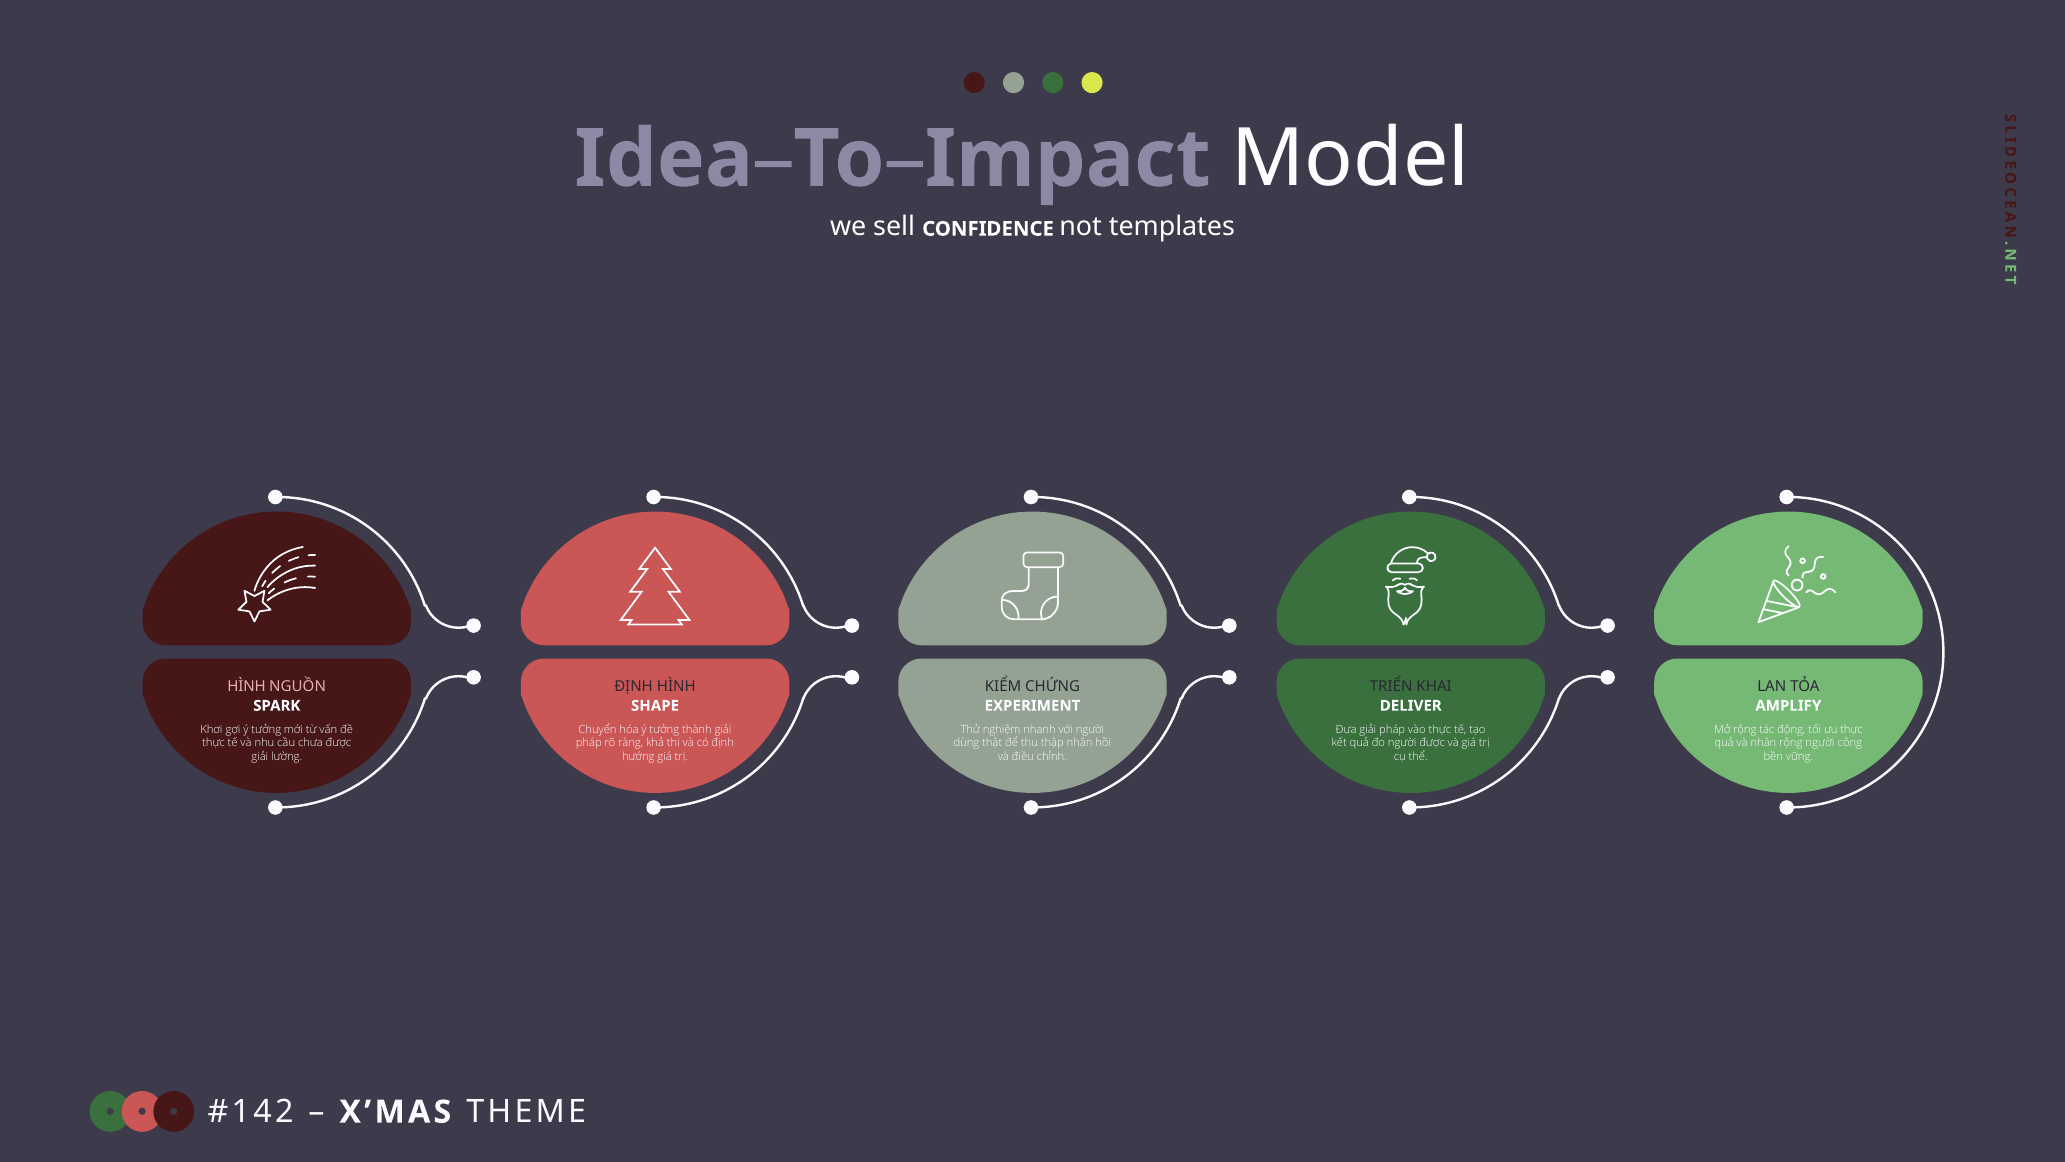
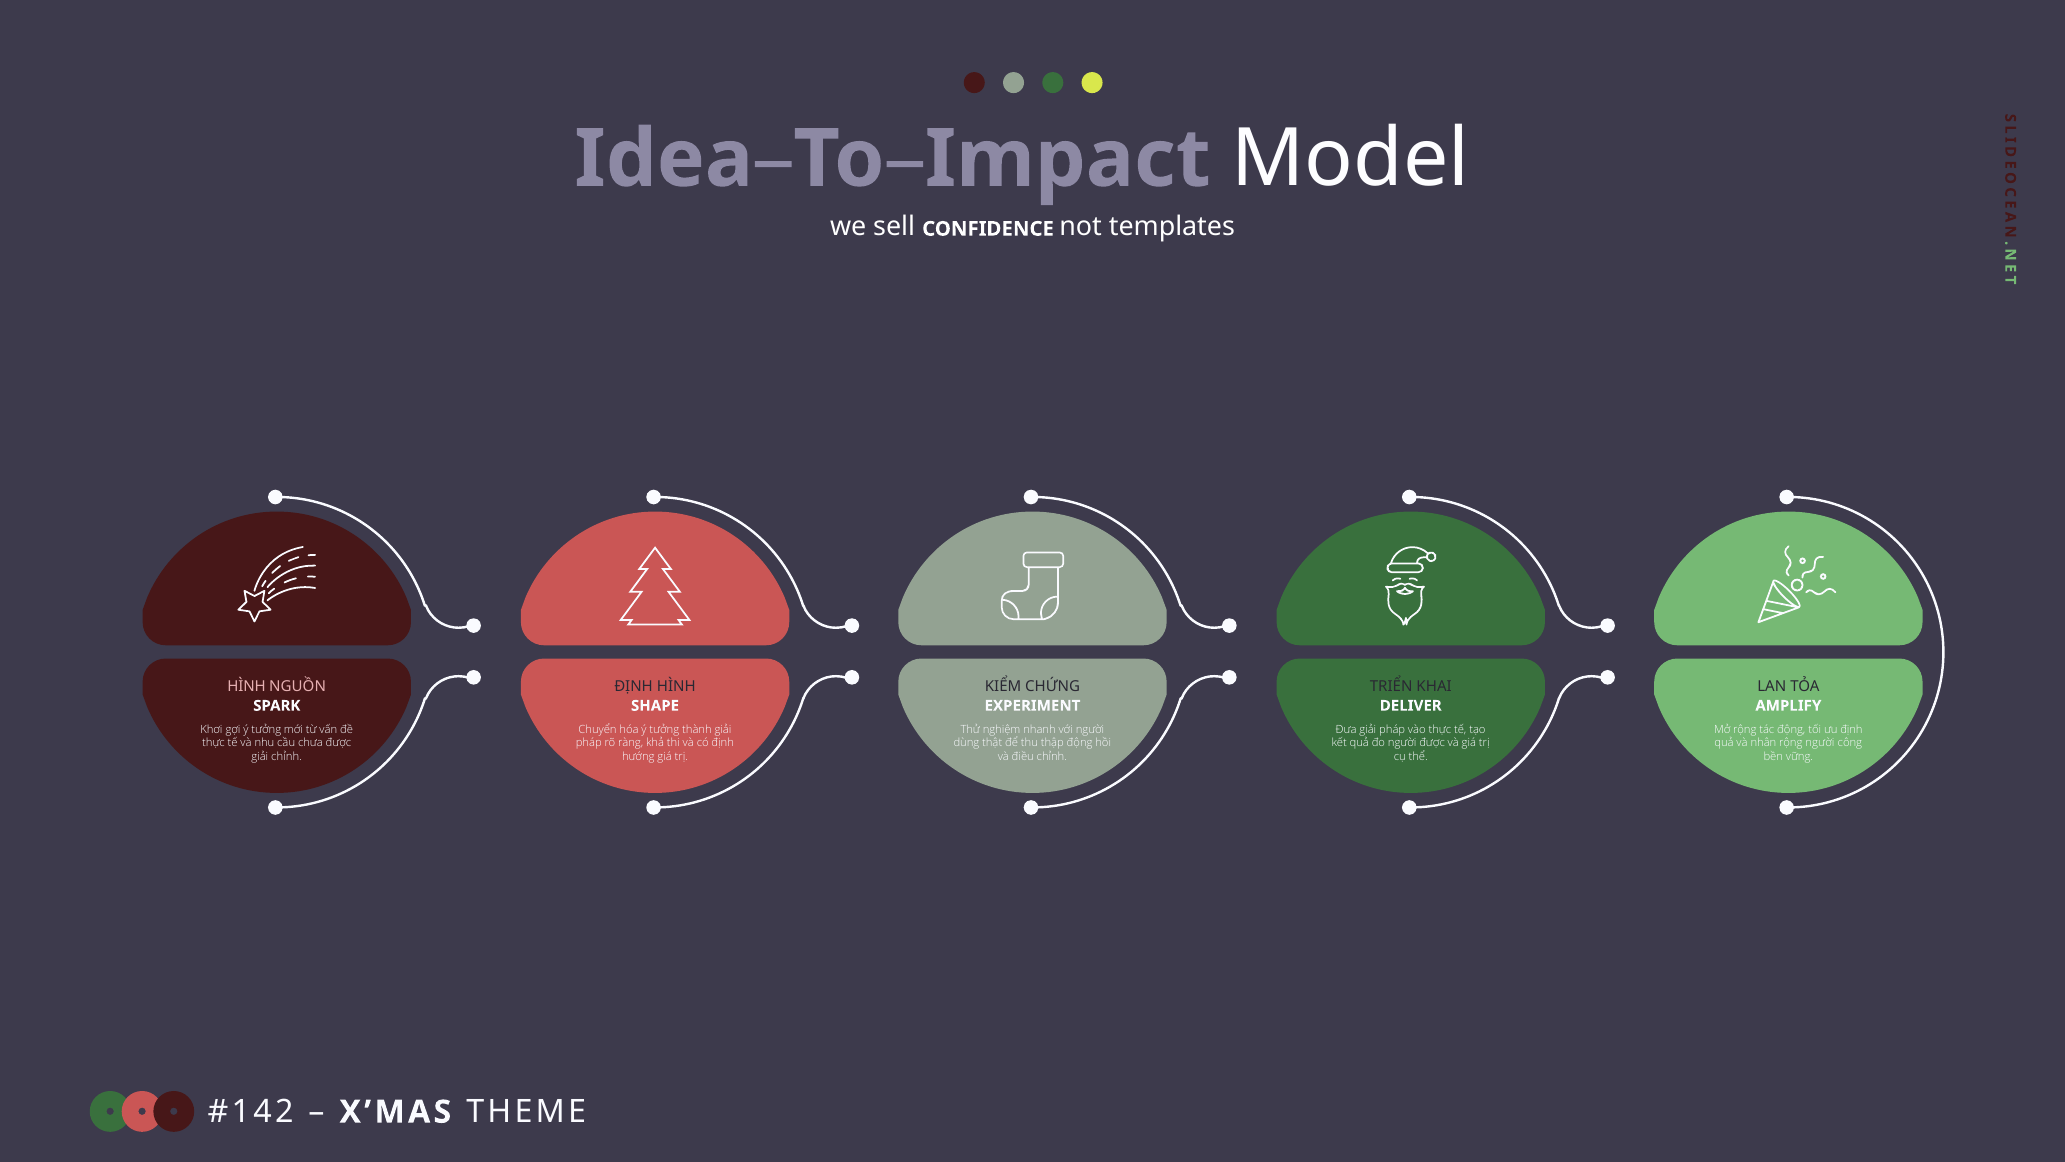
ưu thực: thực -> định (1851, 729)
thập nhân: nhân -> động (1080, 743)
giải lường: lường -> chỉnh (287, 756)
